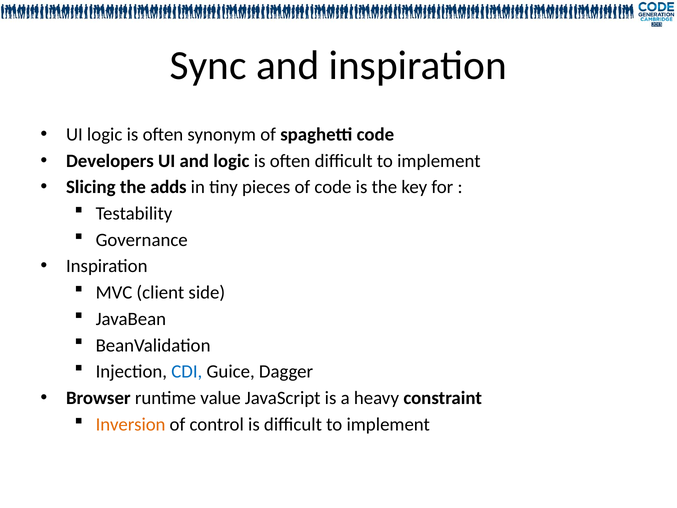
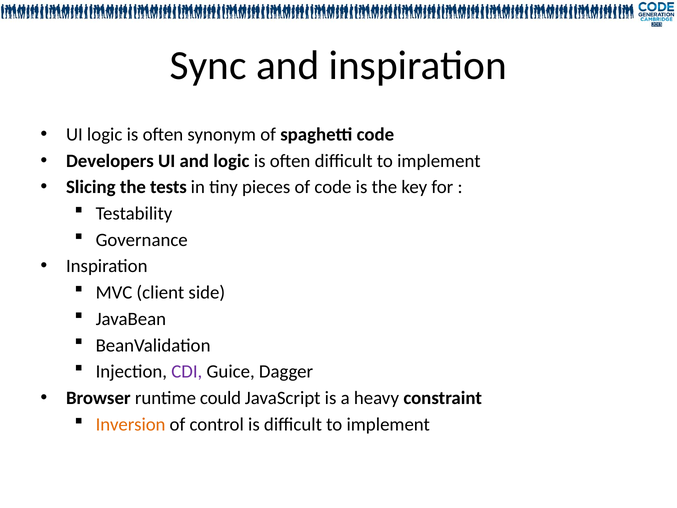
adds: adds -> tests (168, 187)
CDI colour: blue -> purple (187, 371)
value: value -> could (221, 398)
